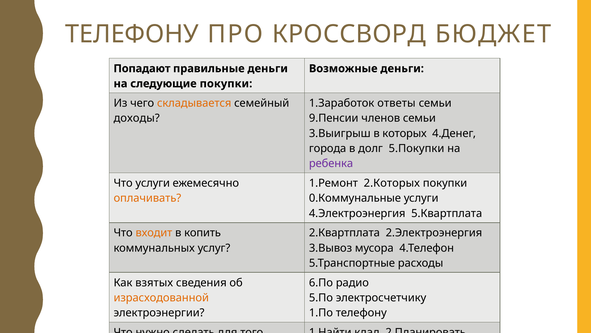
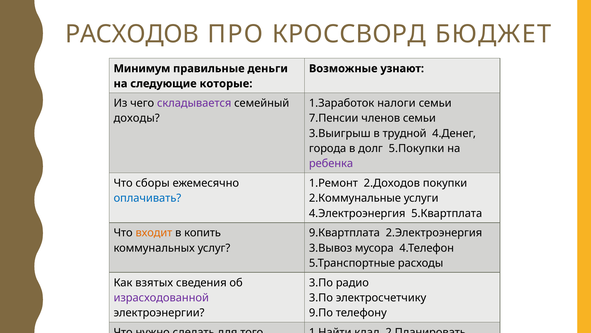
ТЕЛЕФОНУ: ТЕЛЕФОНУ -> РАСХОДОВ (132, 34)
Попадают: Попадают -> Минимум (142, 68)
Возможные деньги: деньги -> узнают (402, 68)
следующие покупки: покупки -> которые (226, 84)
складывается colour: orange -> purple (194, 103)
ответы: ответы -> налоги (396, 103)
9.Пенсии: 9.Пенсии -> 7.Пенсии (334, 118)
которых: которых -> трудной (405, 133)
Что услуги: услуги -> сборы (153, 183)
2.Которых: 2.Которых -> 2.Доходов (392, 183)
оплачивать colour: orange -> blue (147, 198)
0.Коммунальные: 0.Коммунальные -> 2.Коммунальные (355, 198)
2.Квартплата: 2.Квартплата -> 9.Квартплата (344, 233)
6.По: 6.По -> 3.По (321, 282)
израсходованной colour: orange -> purple (161, 297)
5.По: 5.По -> 3.По (321, 297)
1.По: 1.По -> 9.По (321, 312)
